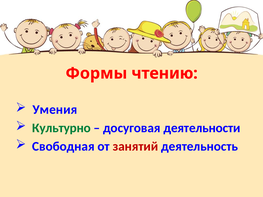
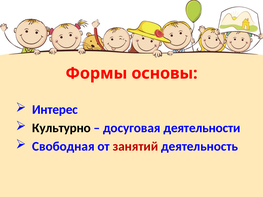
чтению: чтению -> основы (165, 73)
Умения: Умения -> Интерес (55, 110)
Культурно colour: green -> black (61, 128)
